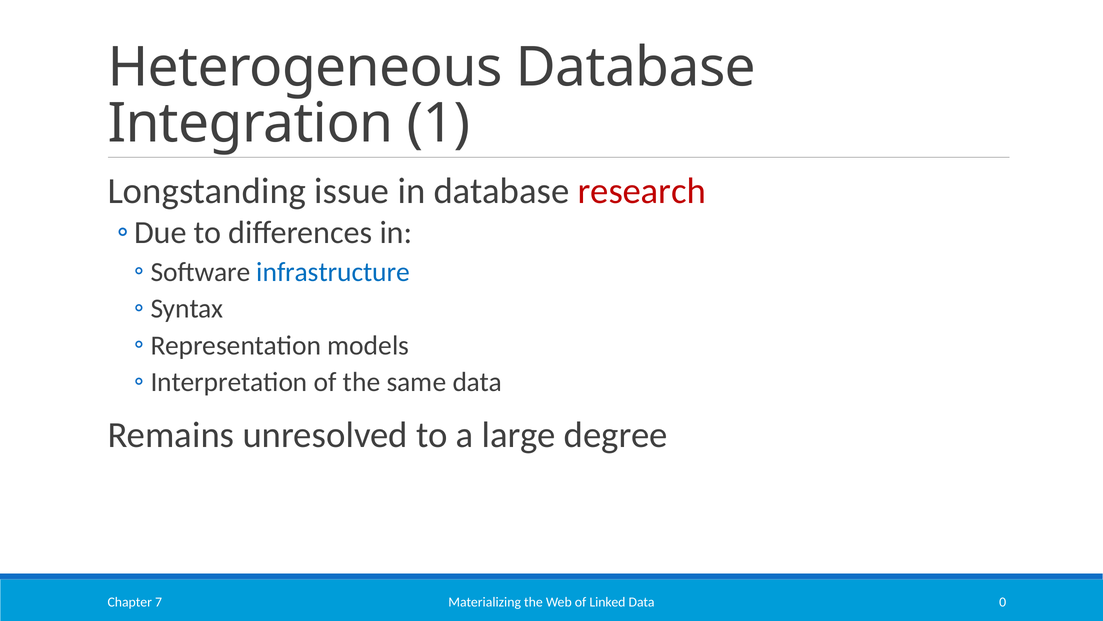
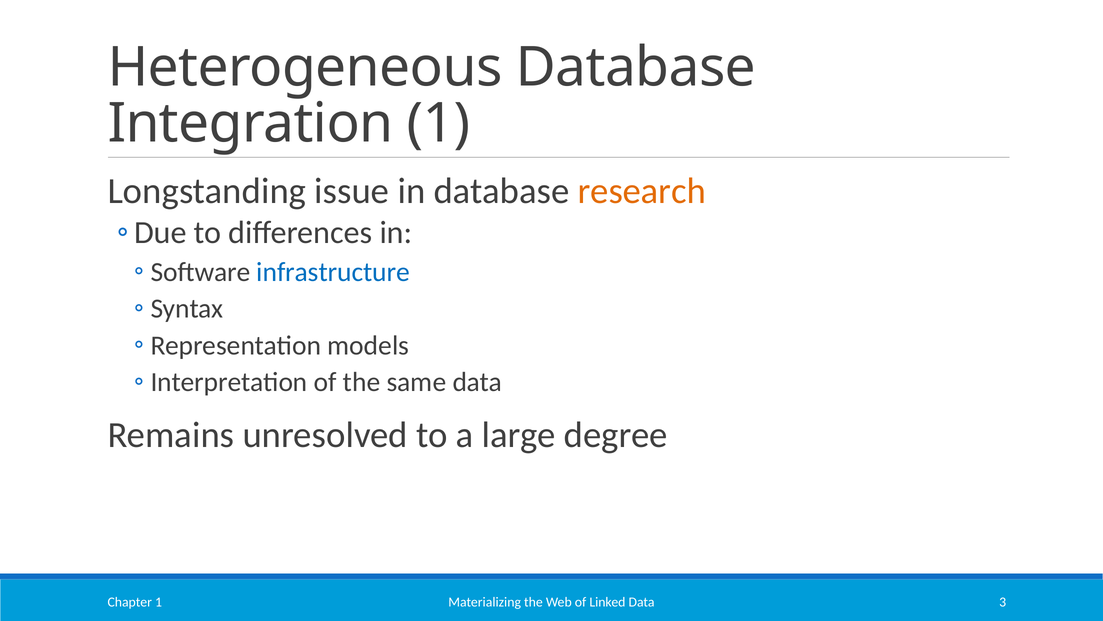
research colour: red -> orange (642, 191)
0: 0 -> 3 (1003, 602)
Chapter 7: 7 -> 1 (159, 602)
